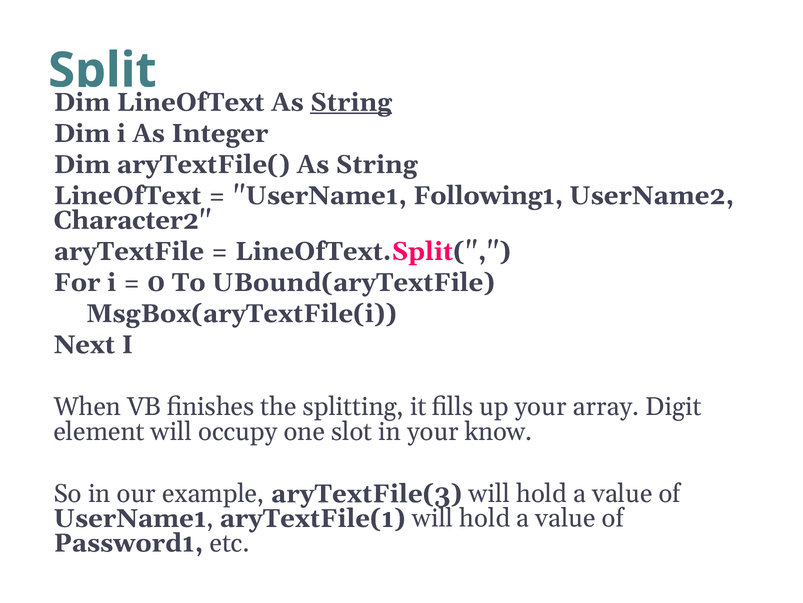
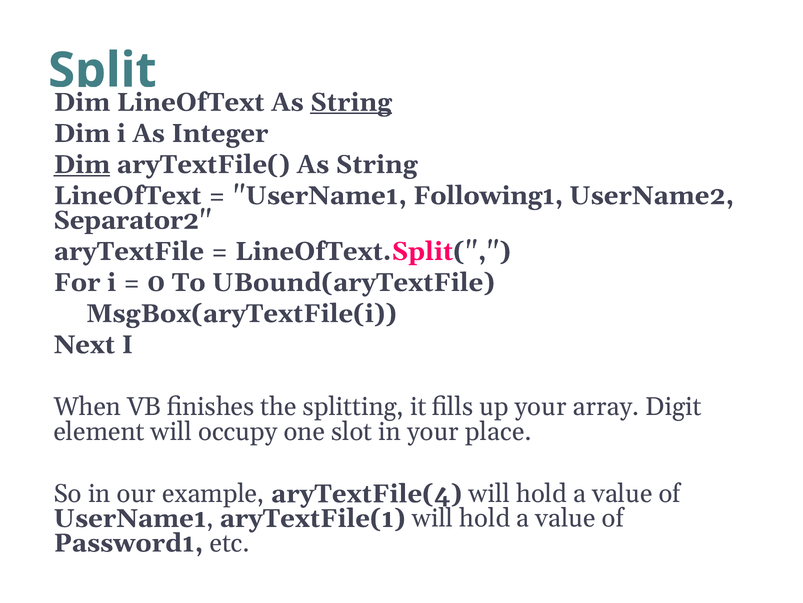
Dim underline: none -> present (82, 164)
Character2: Character2 -> Separator2 (133, 220)
know: know -> place (498, 431)
aryTextFile(3: aryTextFile(3 -> aryTextFile(4 (366, 493)
